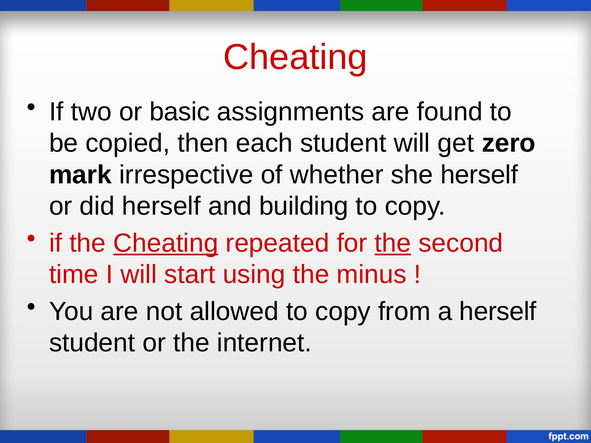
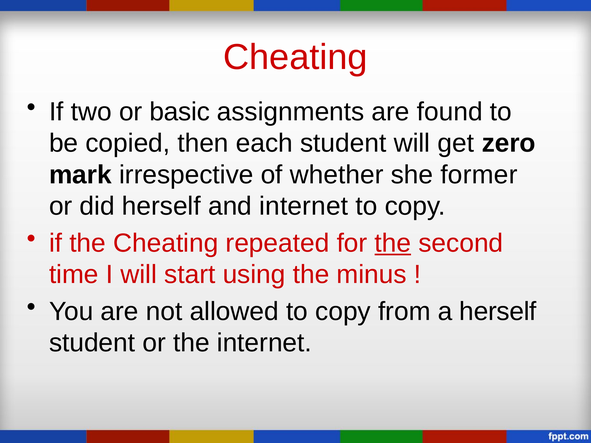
she herself: herself -> former (479, 175)
and building: building -> internet (304, 206)
Cheating underline: present -> none (166, 243)
